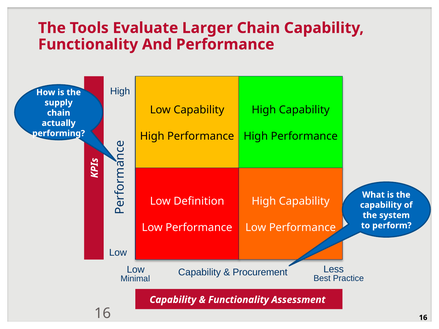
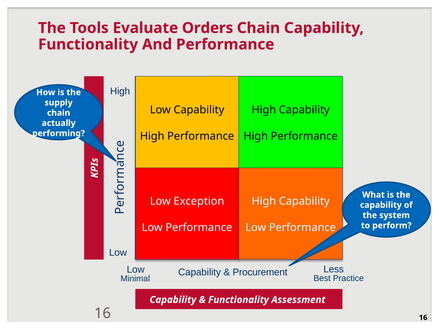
Larger: Larger -> Orders (208, 28)
Definition: Definition -> Exception (199, 201)
